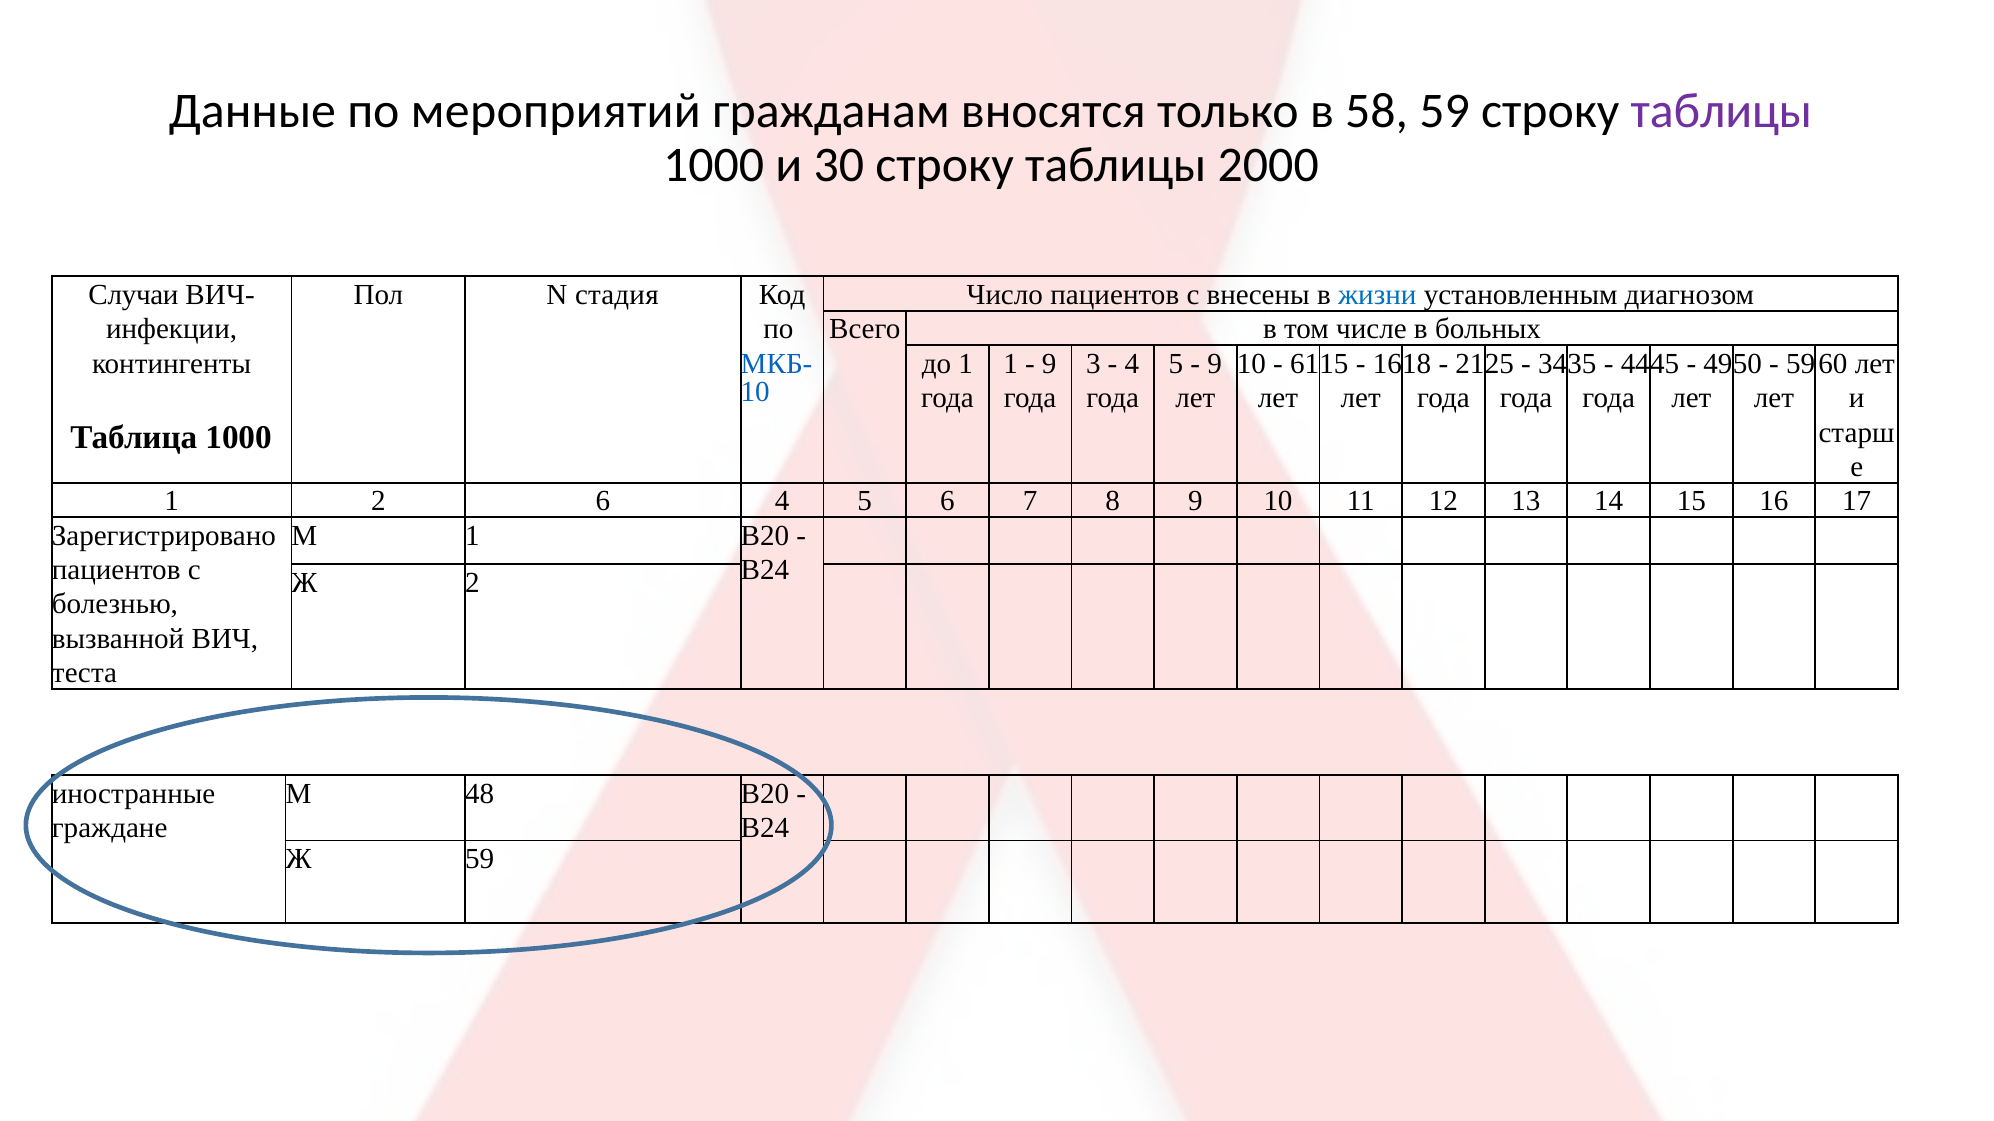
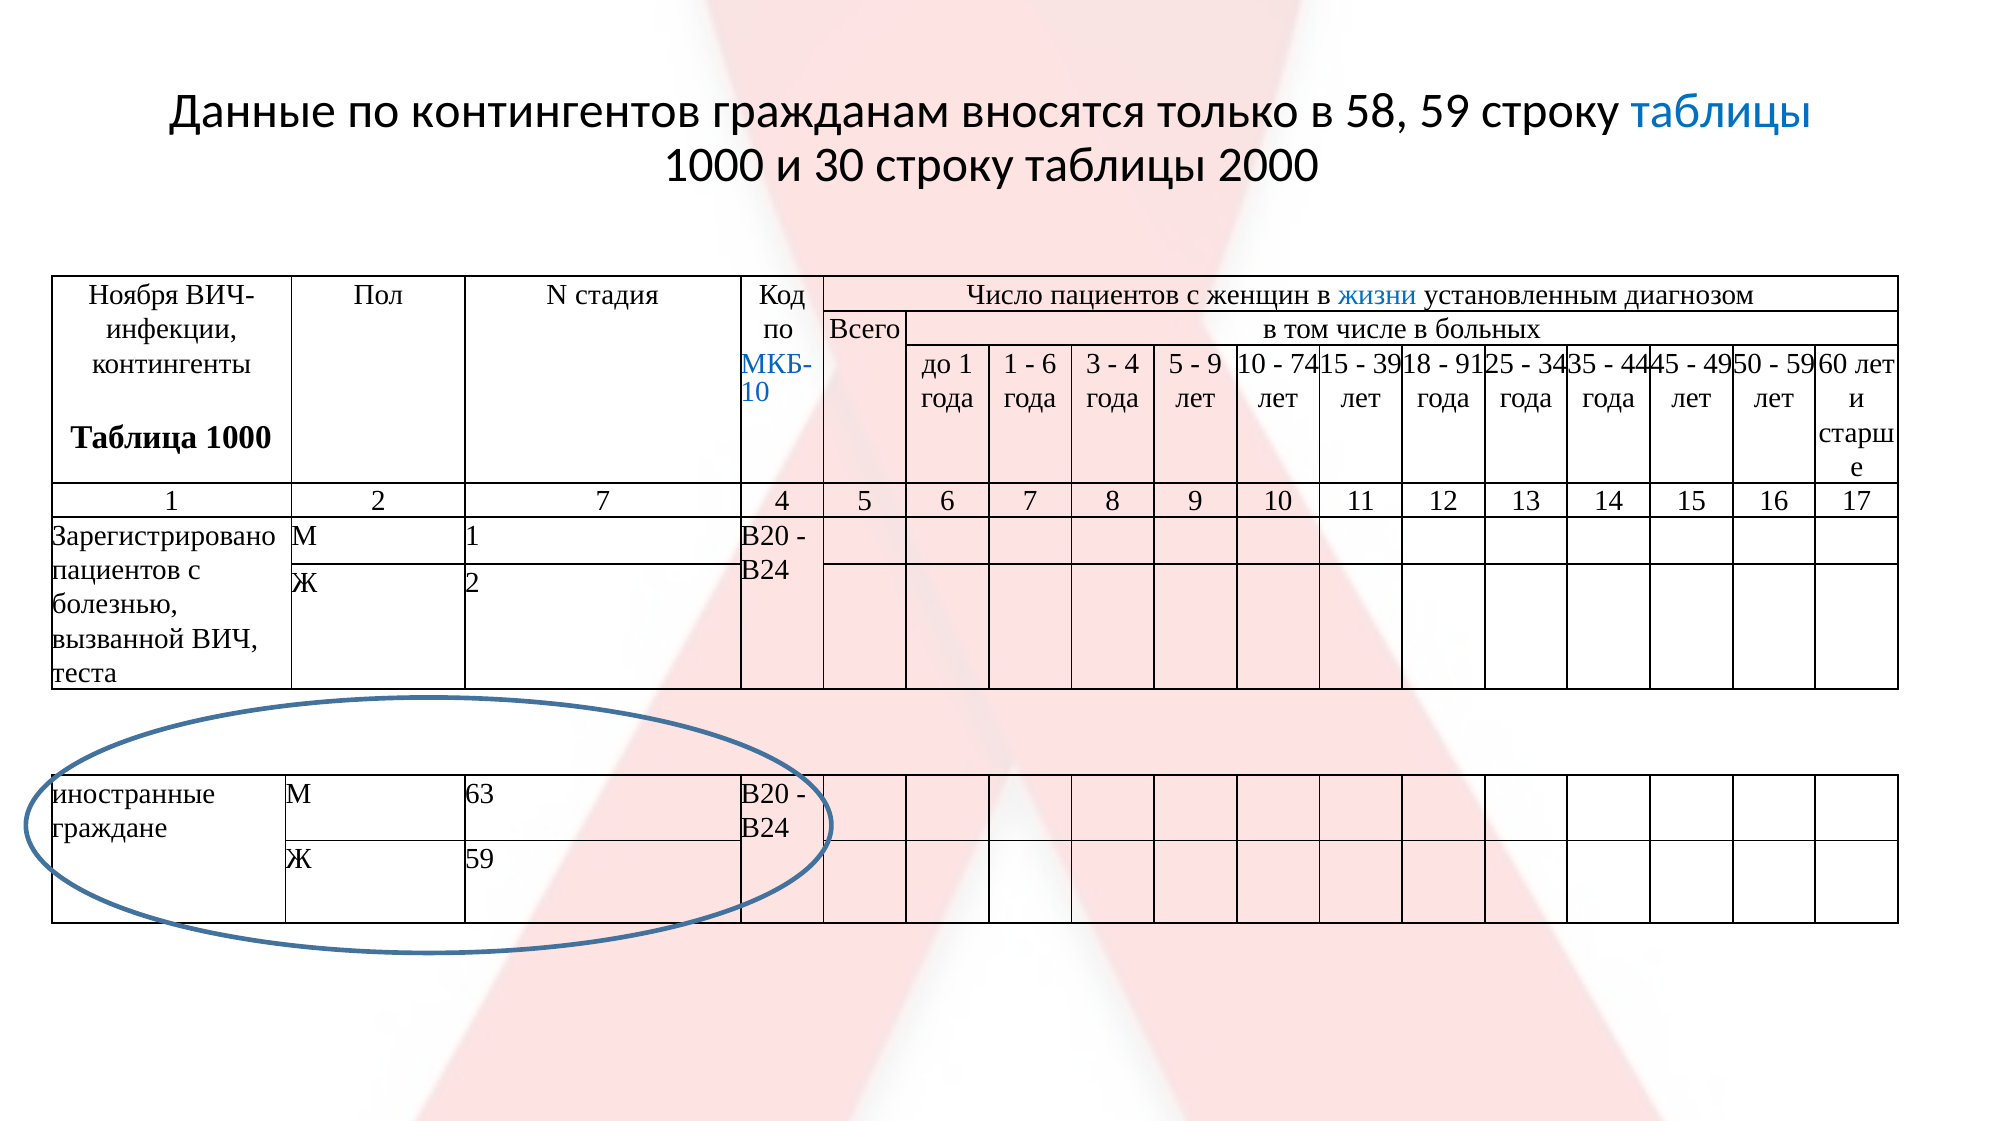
мероприятий: мероприятий -> контингентов (556, 111)
таблицы colour: purple -> blue (1721, 111)
Случаи: Случаи -> Ноября (133, 295)
внесены: внесены -> женщин (1258, 295)
9: 9 -> 6 (1049, 364)
61: 61 -> 74 (1305, 364)
16: 16 -> 39 (1387, 364)
21: 21 -> 91 (1470, 364)
2 6: 6 -> 7 (603, 502)
48: 48 -> 63 (480, 794)
